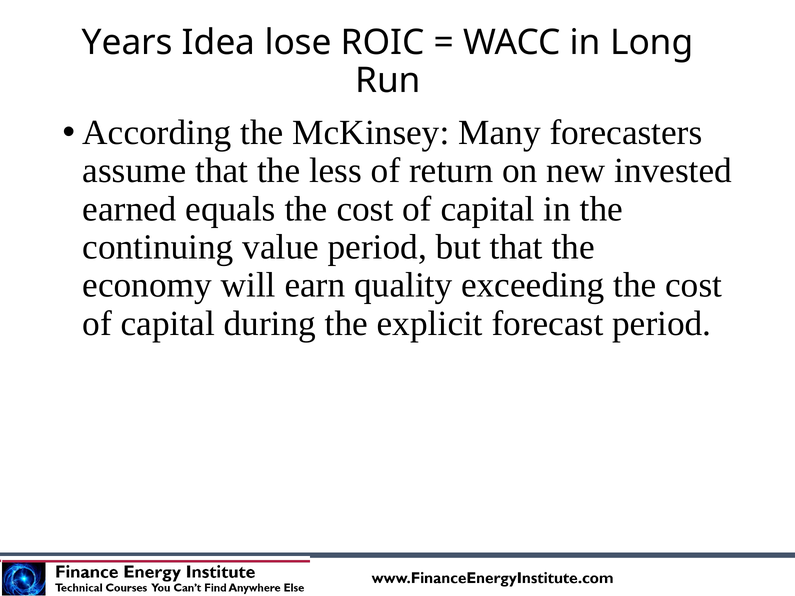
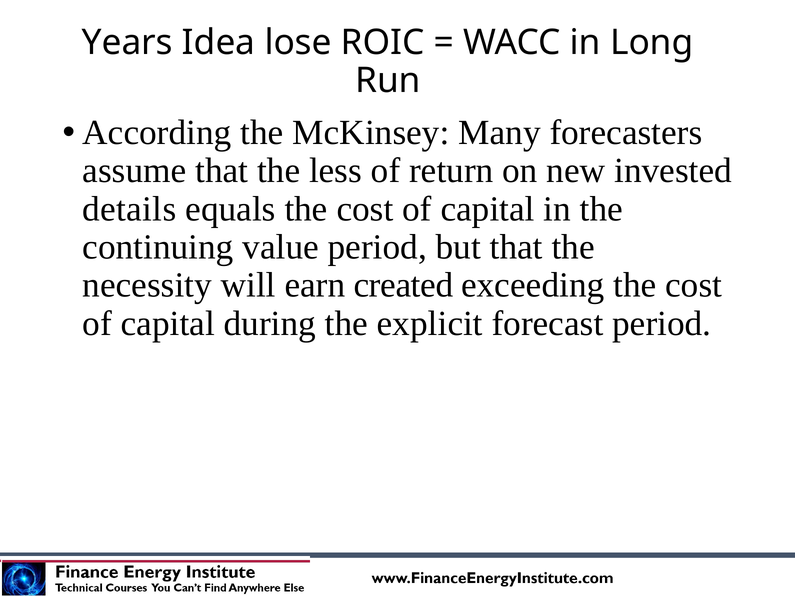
earned: earned -> details (129, 209)
economy: economy -> necessity (147, 285)
quality: quality -> created (403, 285)
